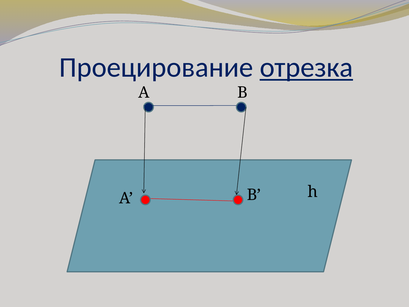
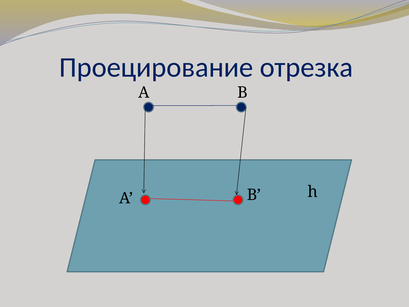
отрезка underline: present -> none (306, 68)
